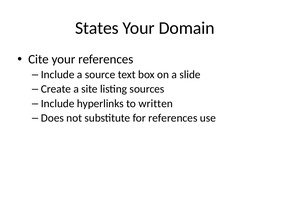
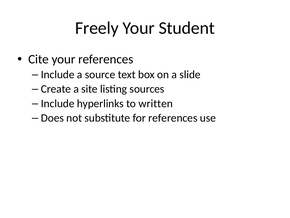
States: States -> Freely (97, 28)
Domain: Domain -> Student (187, 28)
